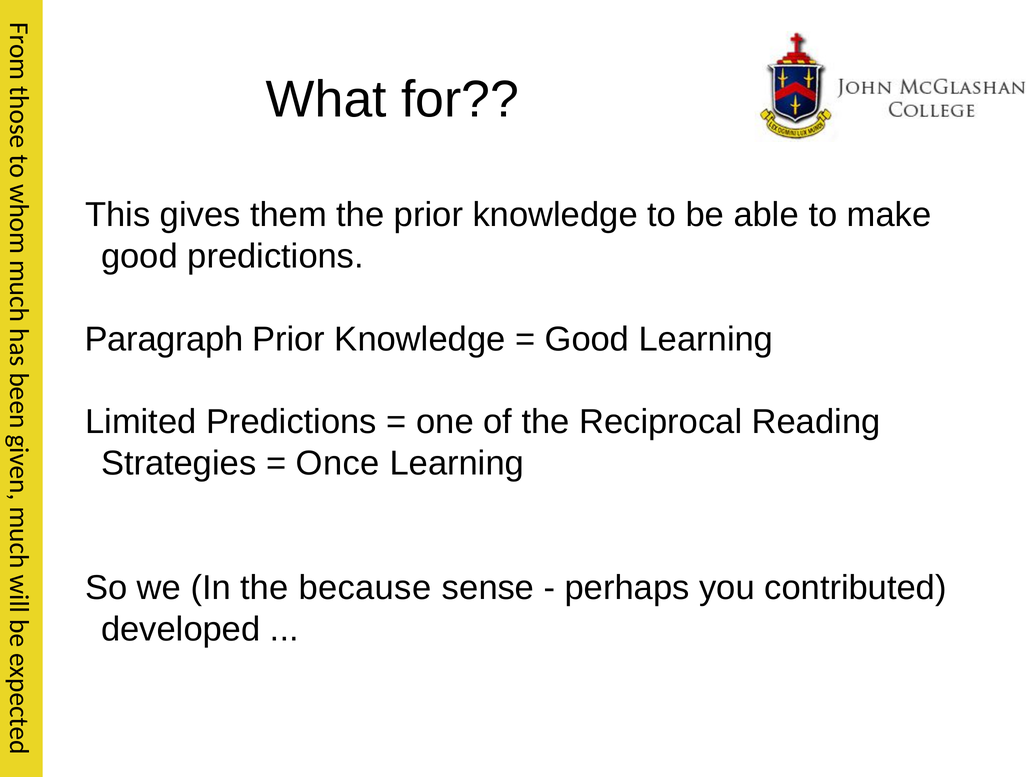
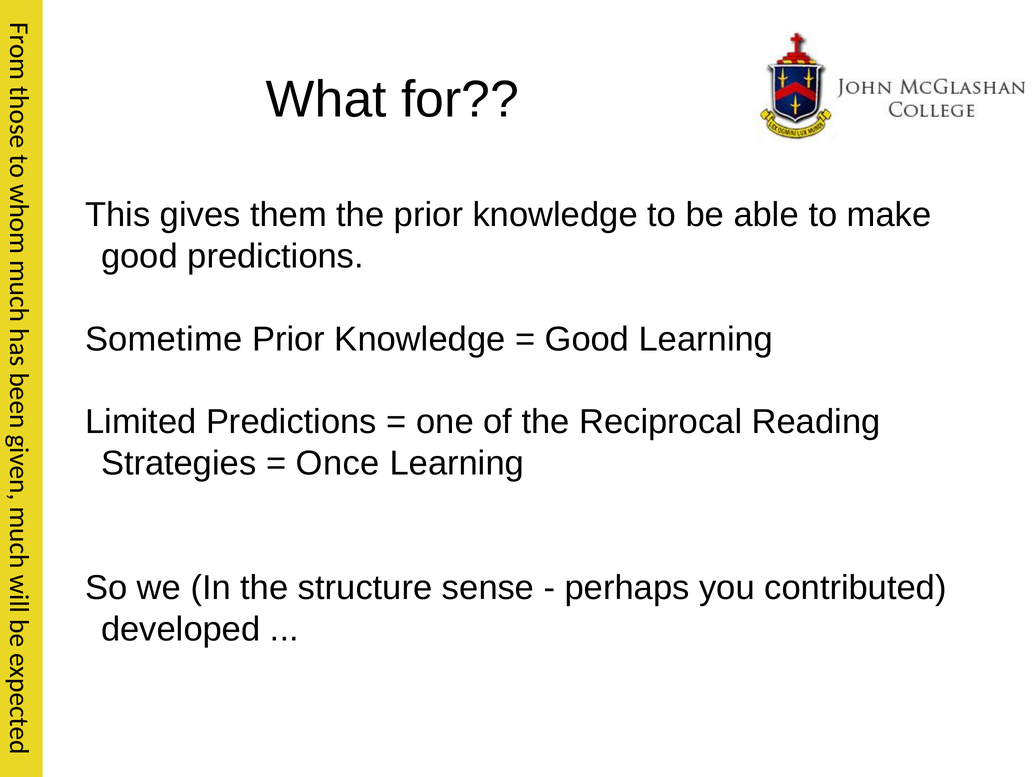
Paragraph: Paragraph -> Sometime (164, 339)
because: because -> structure (365, 588)
